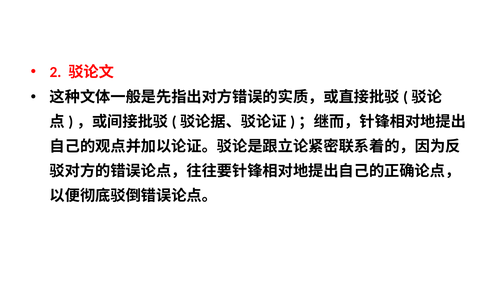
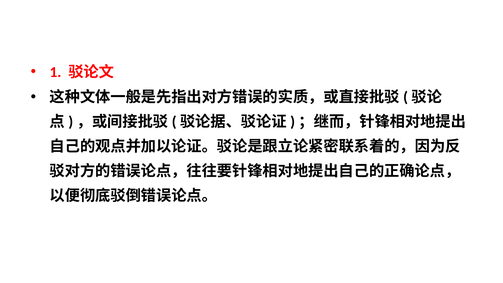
2: 2 -> 1 (55, 72)
